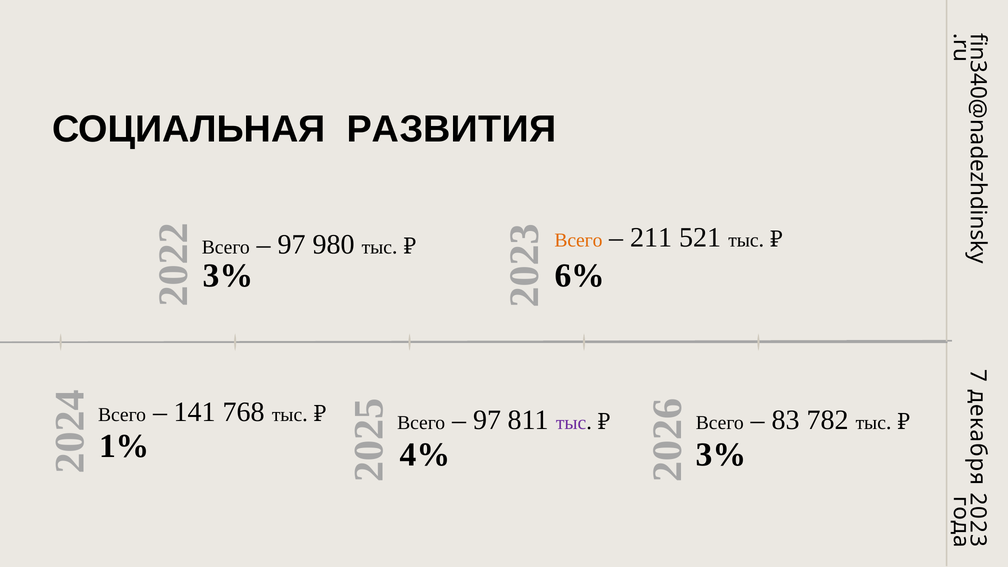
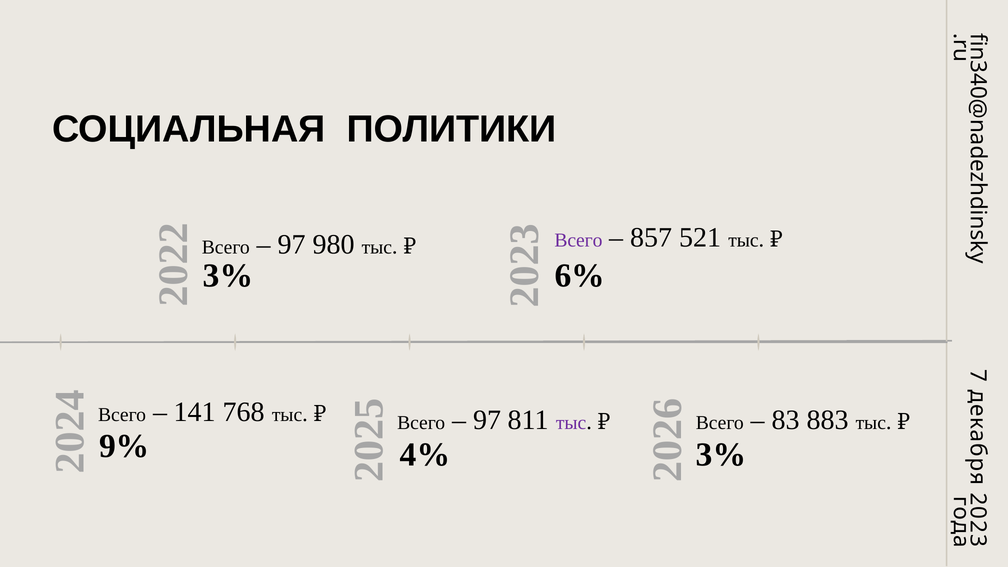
РАЗВИТИЯ: РАЗВИТИЯ -> ПОЛИТИКИ (452, 130)
Всего colour: orange -> purple (578, 240)
211: 211 -> 857 (651, 237)
782: 782 -> 883 (828, 420)
1%: 1% -> 9% (124, 446)
